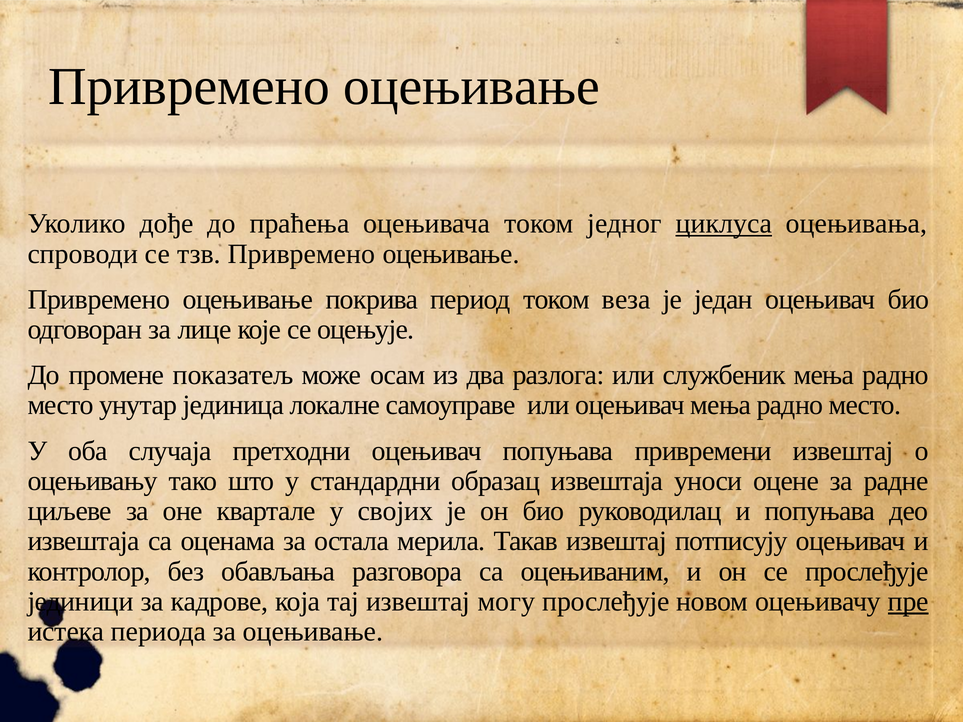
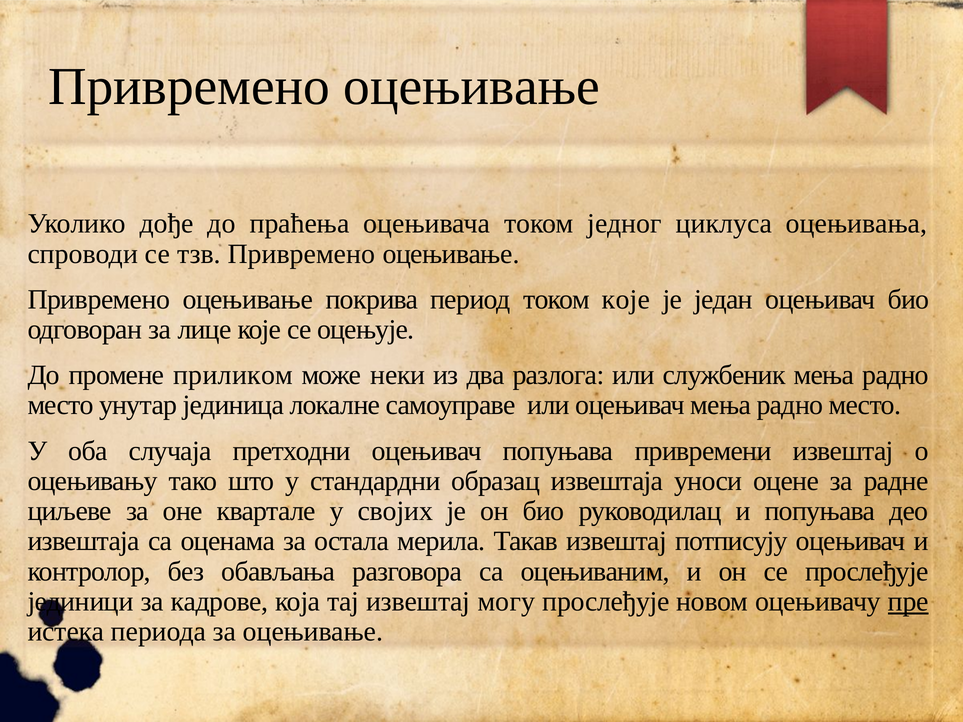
циклуса underline: present -> none (724, 224)
током веза: веза -> које (626, 299)
показатељ: показатељ -> приликом (233, 375)
осам: осам -> неки (398, 375)
